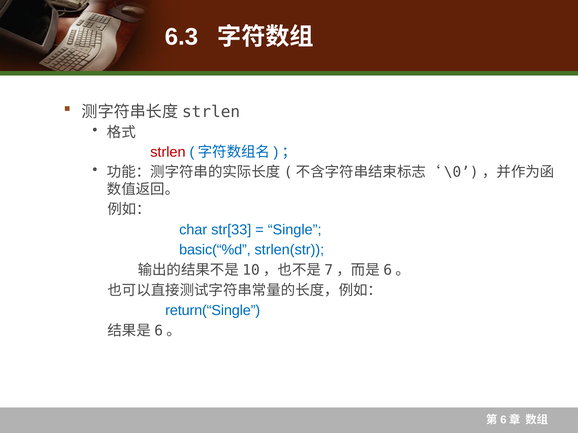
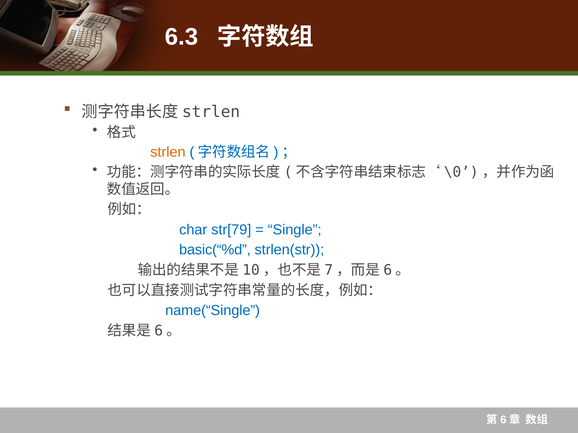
strlen colour: red -> orange (168, 152)
str[33: str[33 -> str[79 (231, 230)
return(“Single: return(“Single -> name(“Single (213, 311)
